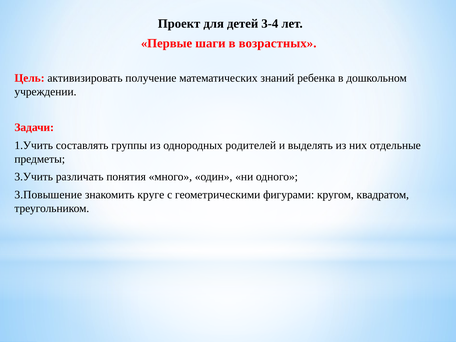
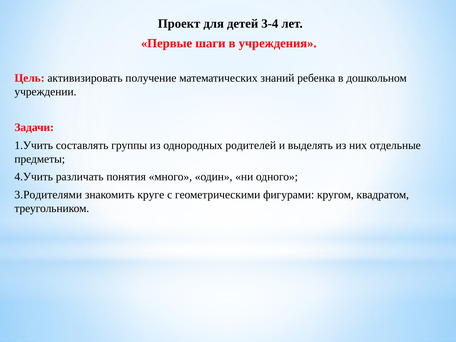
возрастных: возрастных -> учреждения (278, 43)
3.Учить: 3.Учить -> 4.Учить (34, 177)
3.Повышение: 3.Повышение -> 3.Родителями (48, 195)
